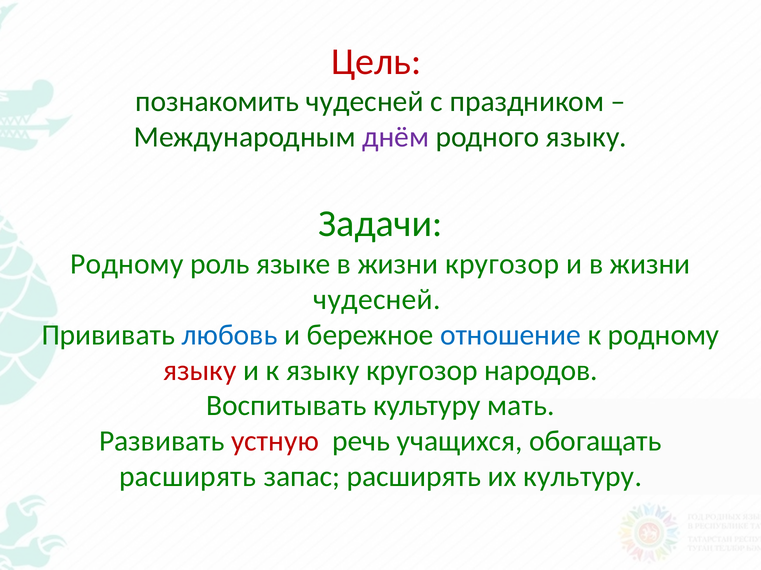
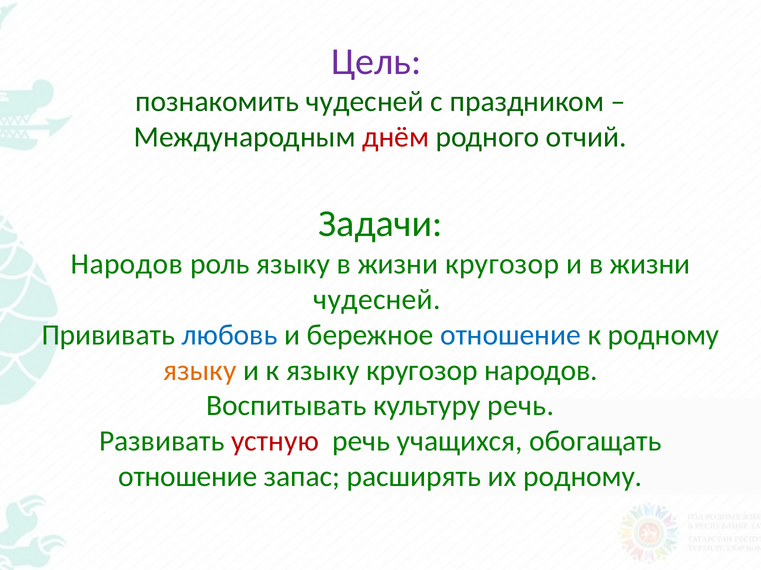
Цель colour: red -> purple (376, 62)
днём colour: purple -> red (396, 137)
родного языку: языку -> отчий (586, 137)
Родному: Родному -> Народов (127, 264)
роль языке: языке -> языку (293, 264)
языку colour: red -> orange (200, 371)
культуру мать: мать -> речь (521, 406)
расширять: расширять -> отношение (188, 477)
их культуру: культуру -> родному (583, 477)
